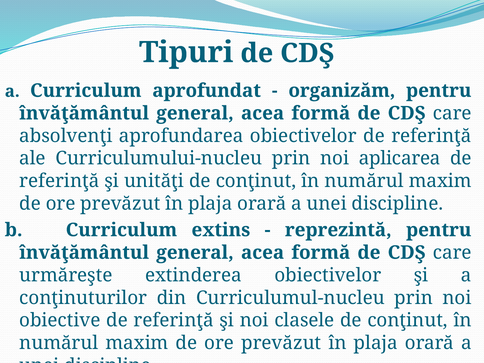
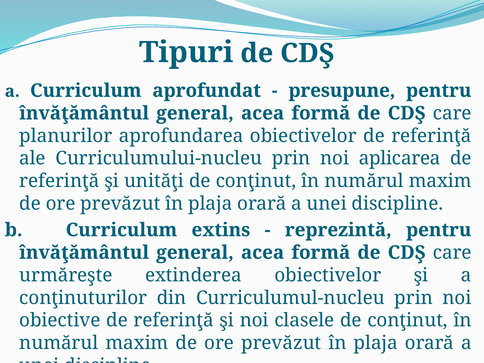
organizăm: organizăm -> presupune (342, 91)
absolvenţi: absolvenţi -> planurilor (66, 136)
